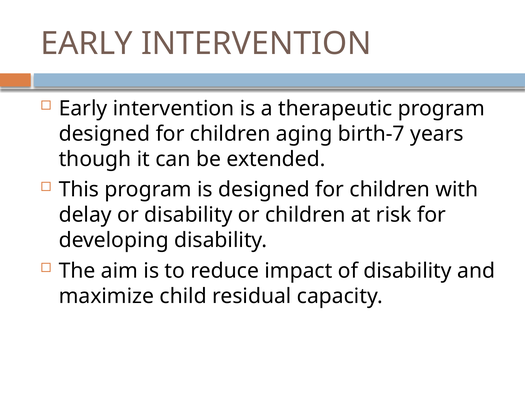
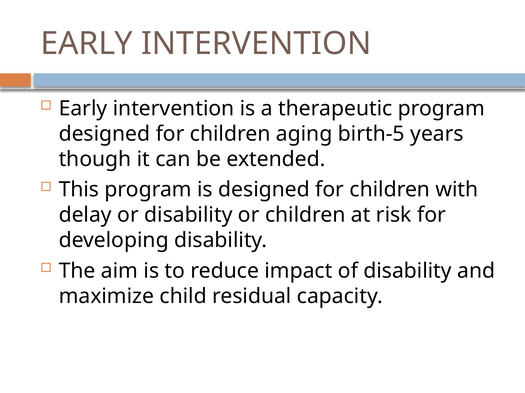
birth-7: birth-7 -> birth-5 (371, 134)
